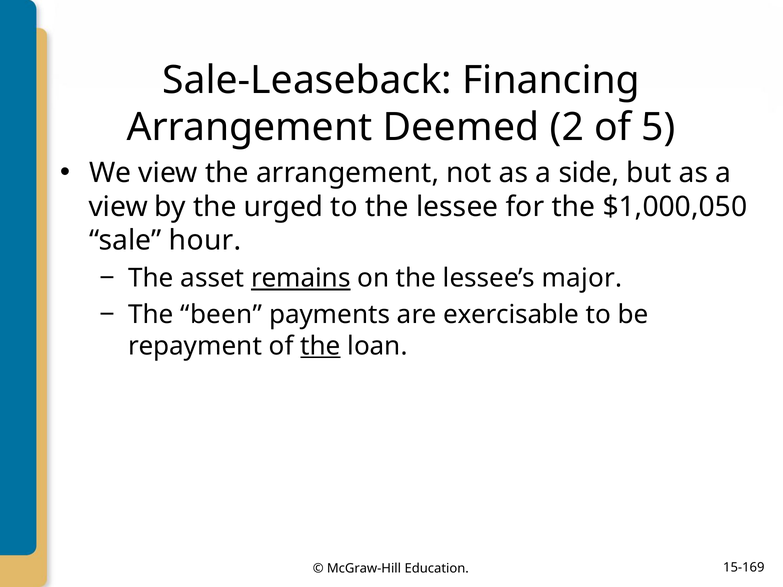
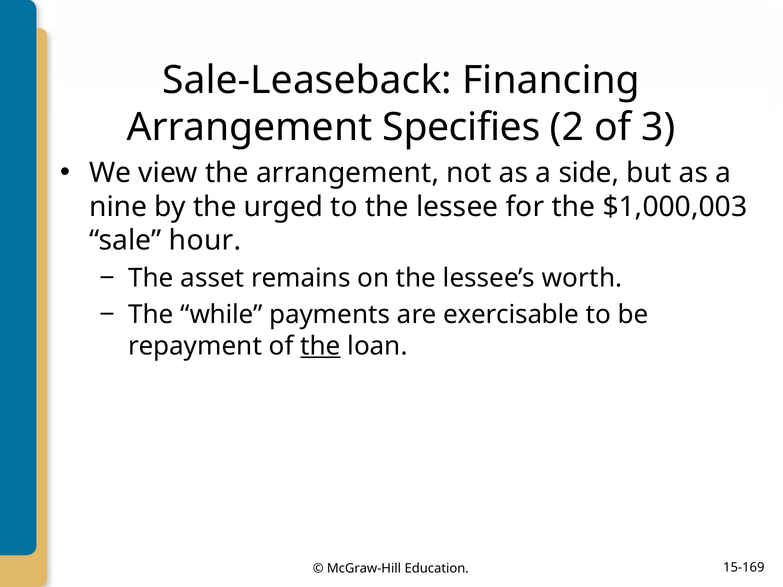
Deemed: Deemed -> Specifies (461, 127)
5: 5 -> 3 (658, 127)
view: view -> nine (118, 207)
$1,000,050: $1,000,050 -> $1,000,003 (675, 207)
remains underline: present -> none (301, 278)
major: major -> worth (582, 278)
been: been -> while (221, 315)
